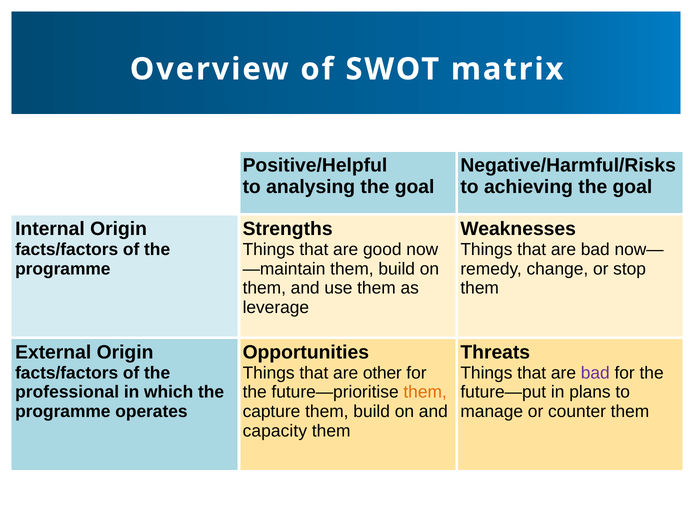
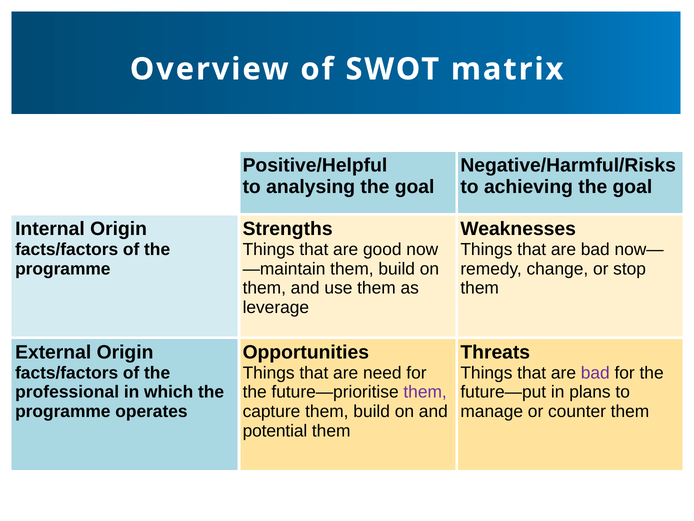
other: other -> need (382, 372)
them colour: orange -> purple (425, 392)
capacity: capacity -> potential (275, 431)
